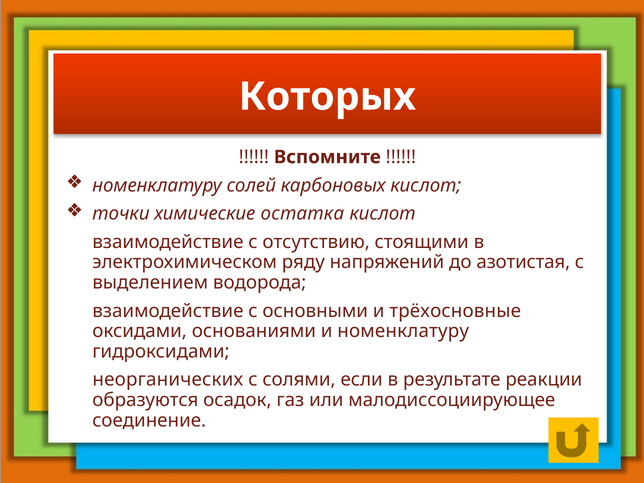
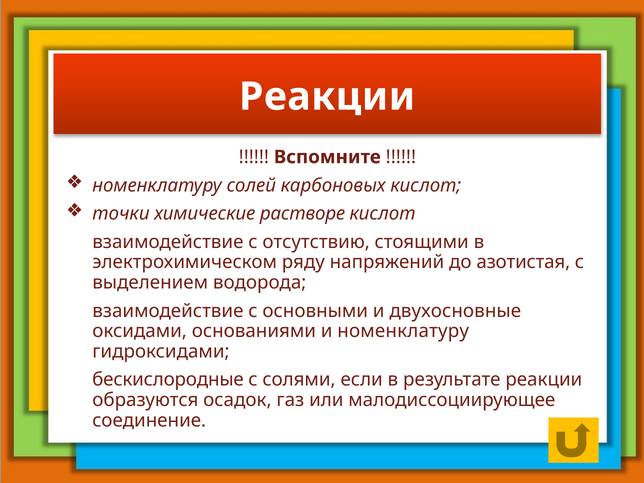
Которых: Которых -> Реакции (327, 97)
остатка: остатка -> растворе (303, 214)
трёхосновные: трёхосновные -> двухосновные (455, 311)
неорганических: неорганических -> бескислородные (168, 380)
